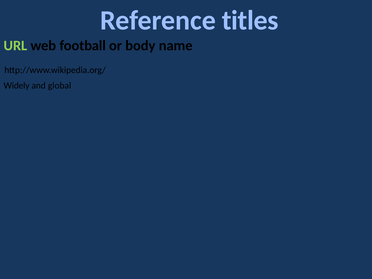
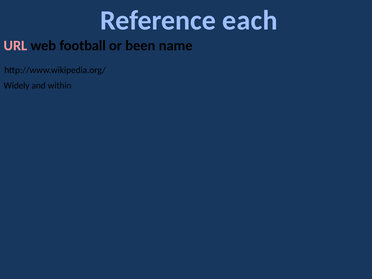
titles: titles -> each (250, 21)
URL colour: light green -> pink (15, 46)
body: body -> been (140, 46)
global: global -> within (60, 86)
